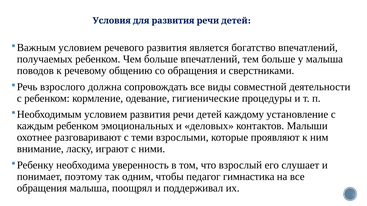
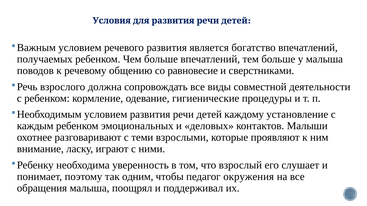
со обращения: обращения -> равновесие (193, 71)
гимнастика: гимнастика -> окружения (249, 177)
